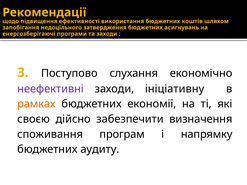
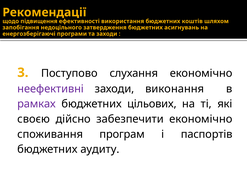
ініціативну: ініціативну -> виконання (175, 89)
рамках colour: orange -> purple (37, 104)
економії: економії -> цільових (152, 104)
забезпечити визначення: визначення -> економічно (201, 119)
напрямку: напрямку -> паспортів (207, 134)
